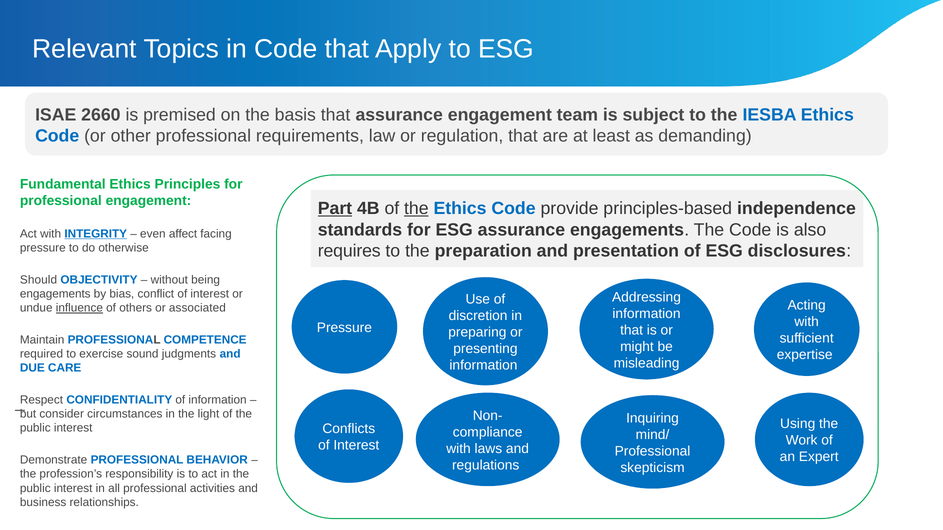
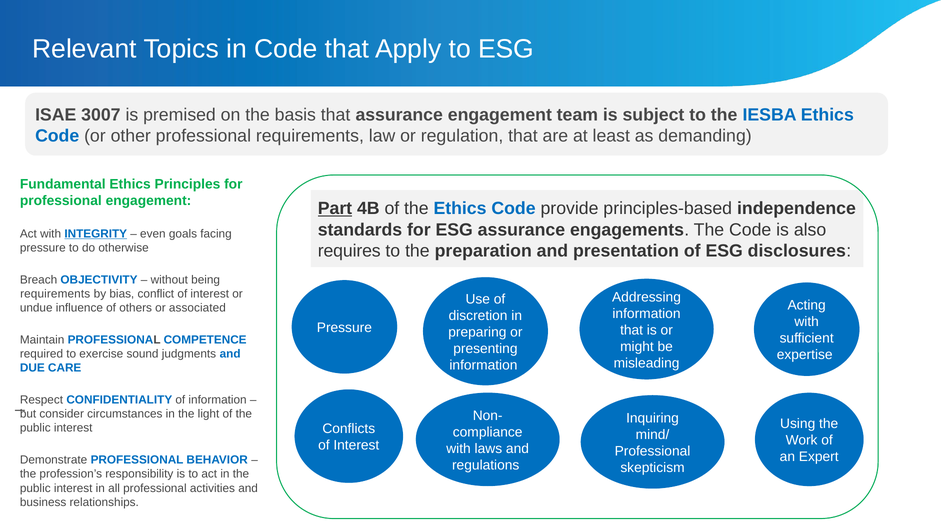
2660: 2660 -> 3007 (101, 115)
the underline: present -> none (416, 209)
affect: affect -> goals (183, 234)
Should: Should -> Breach (39, 280)
engagements: engagements -> requirements (55, 294)
influence underline: present -> none (79, 308)
